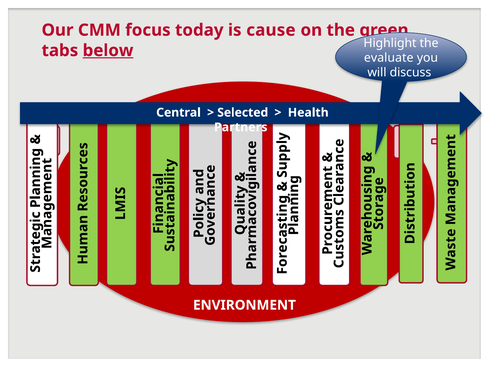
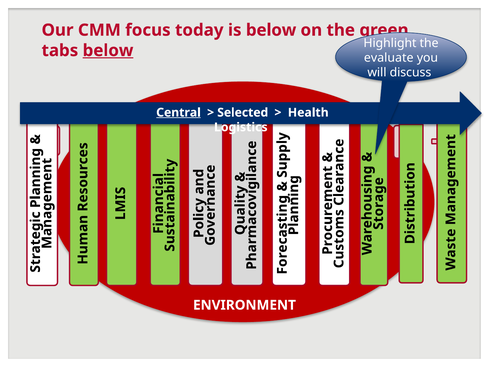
is cause: cause -> below (271, 30)
Central underline: none -> present (178, 112)
Partners: Partners -> Logistics (241, 127)
